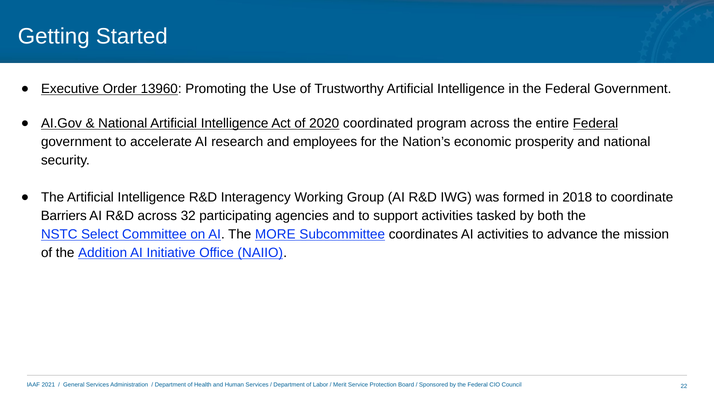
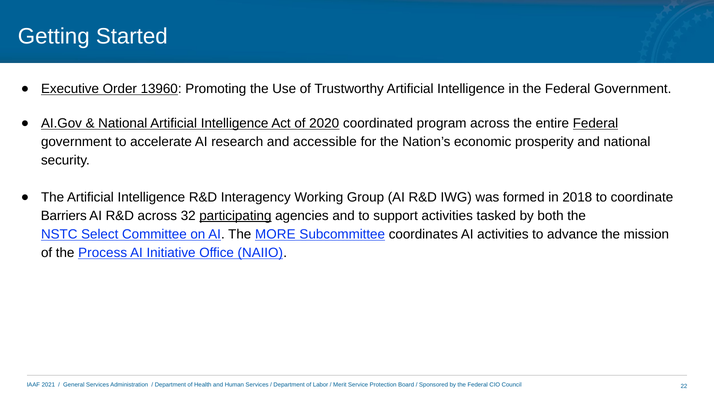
employees: employees -> accessible (325, 142)
participating underline: none -> present (235, 216)
Addition: Addition -> Process (103, 253)
